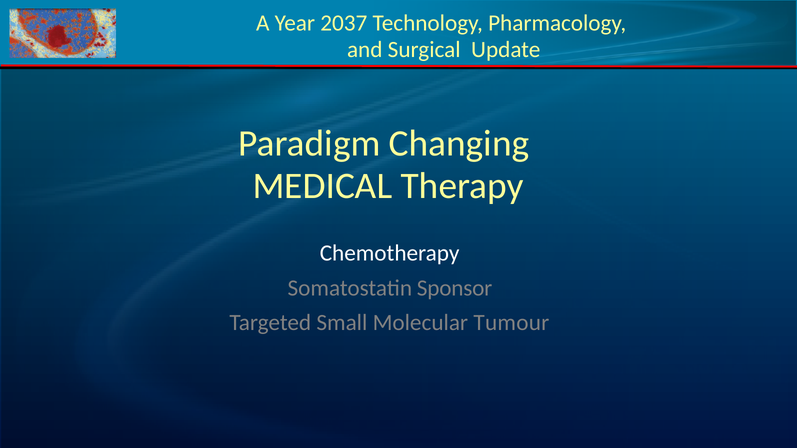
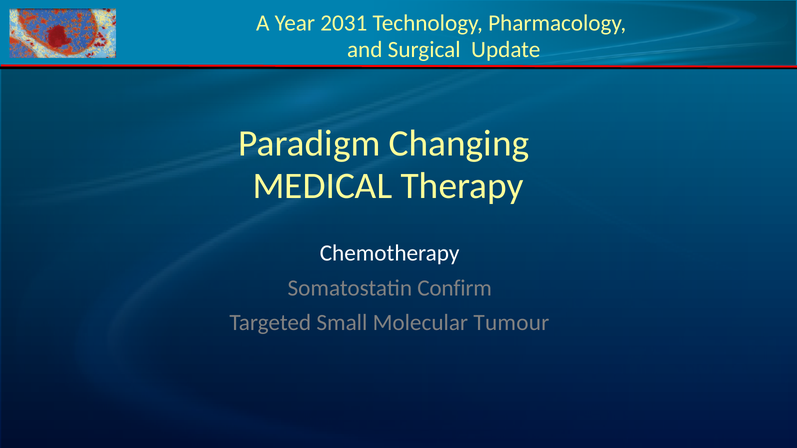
2037: 2037 -> 2031 (344, 23)
Sponsor: Sponsor -> Confirm (455, 288)
